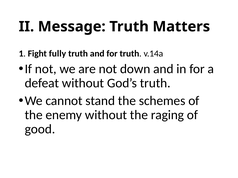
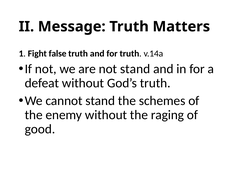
fully: fully -> false (58, 54)
not down: down -> stand (135, 69)
